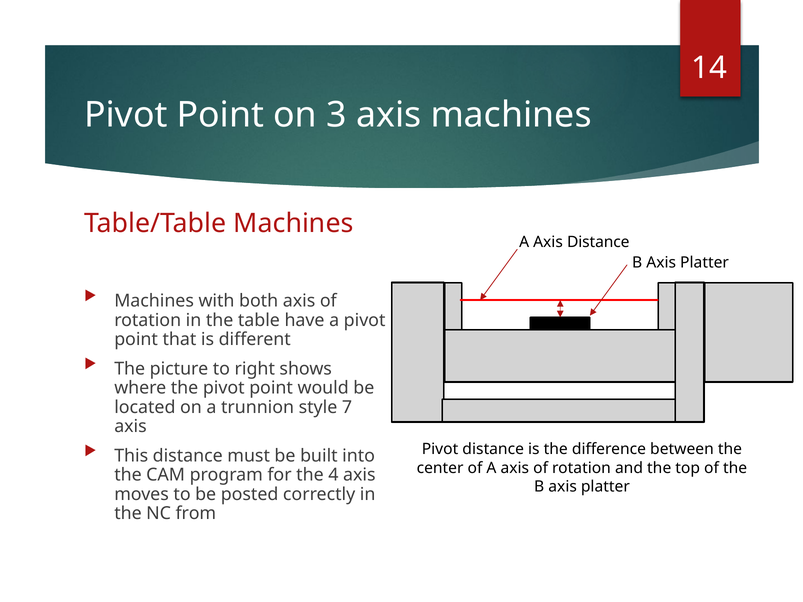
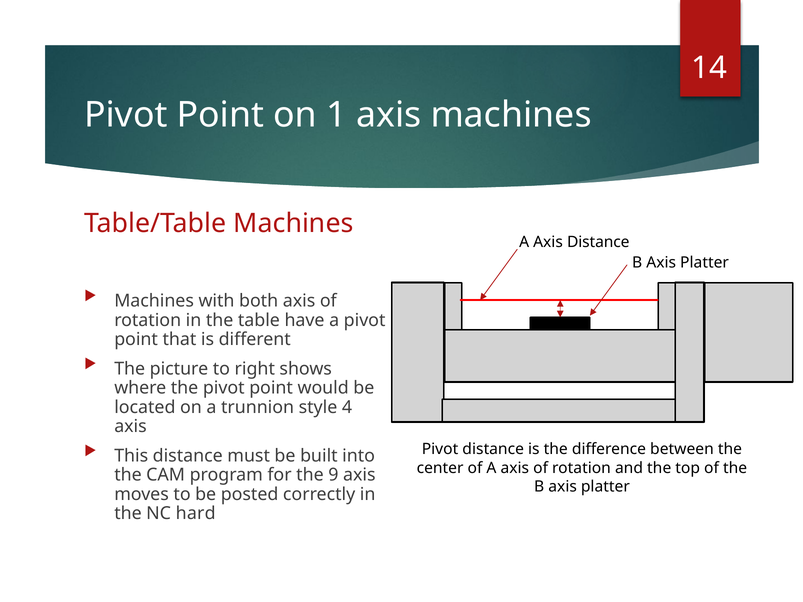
3: 3 -> 1 (337, 115)
7: 7 -> 4 (347, 407)
4: 4 -> 9 (333, 475)
from: from -> hard (196, 514)
